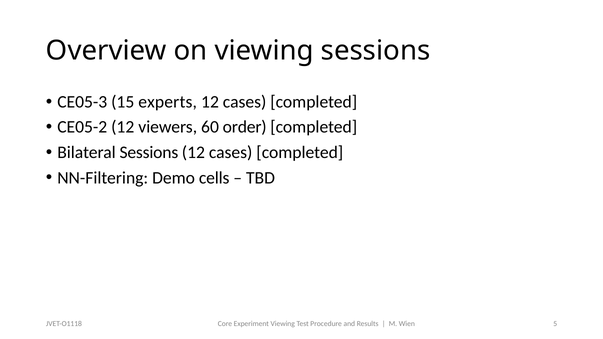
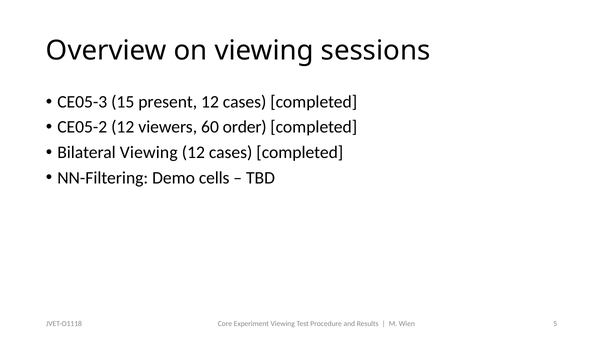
experts: experts -> present (168, 102)
Bilateral Sessions: Sessions -> Viewing (149, 153)
